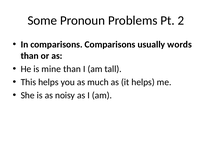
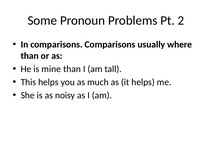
words: words -> where (180, 44)
